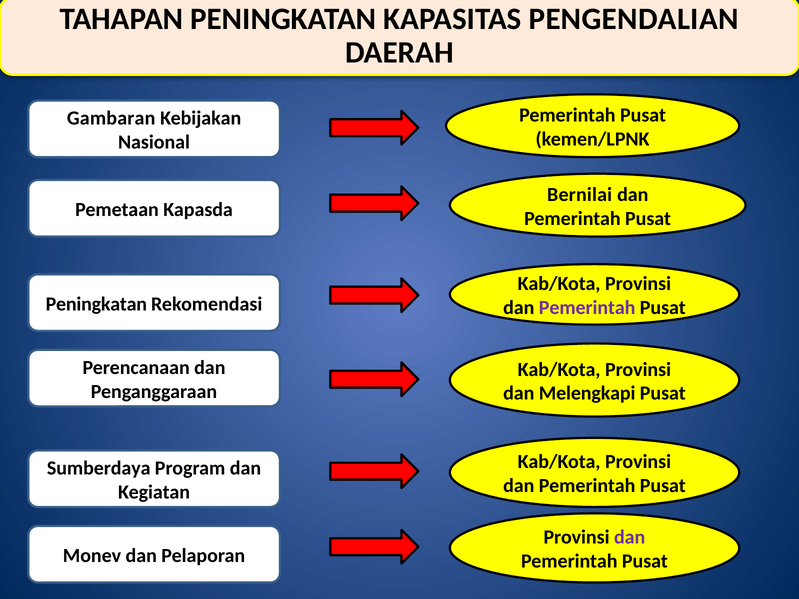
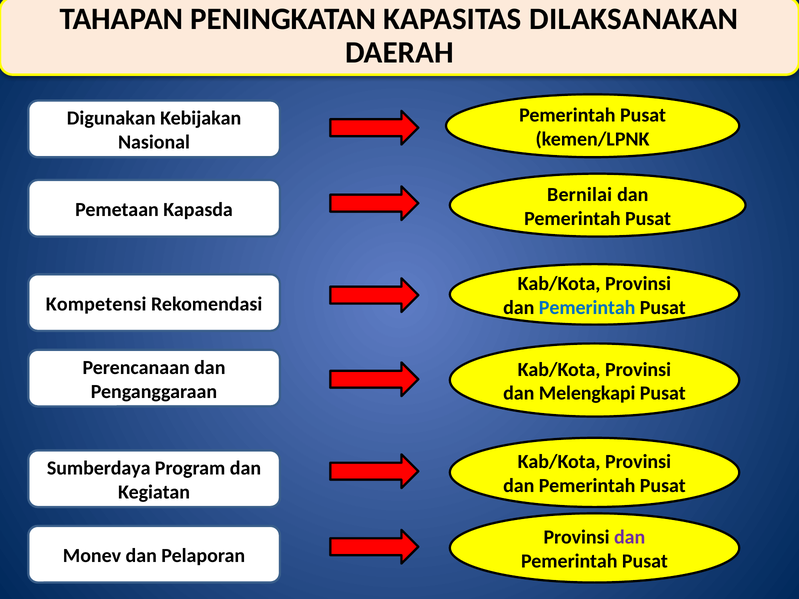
PENGENDALIAN: PENGENDALIAN -> DILAKSANAKAN (634, 19)
Gambaran: Gambaran -> Digunakan (111, 118)
Peningkatan: Peningkatan -> Kompetensi (96, 304)
Pemerintah colour: purple -> blue (587, 308)
